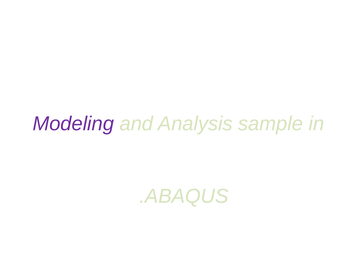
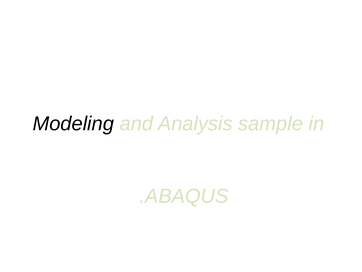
Modeling colour: purple -> black (73, 124)
